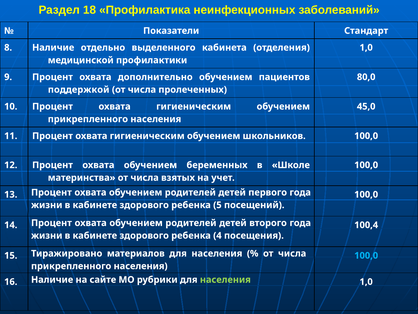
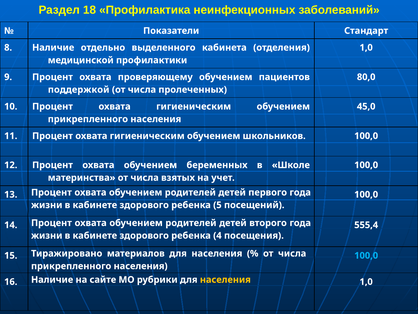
дополнительно: дополнительно -> проверяющему (155, 77)
100,4: 100,4 -> 555,4 (366, 225)
населения colour: light green -> yellow (225, 279)
